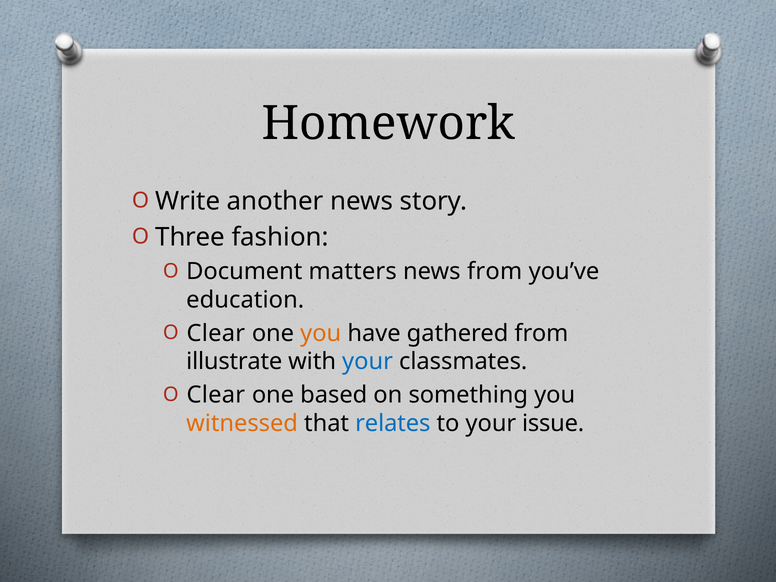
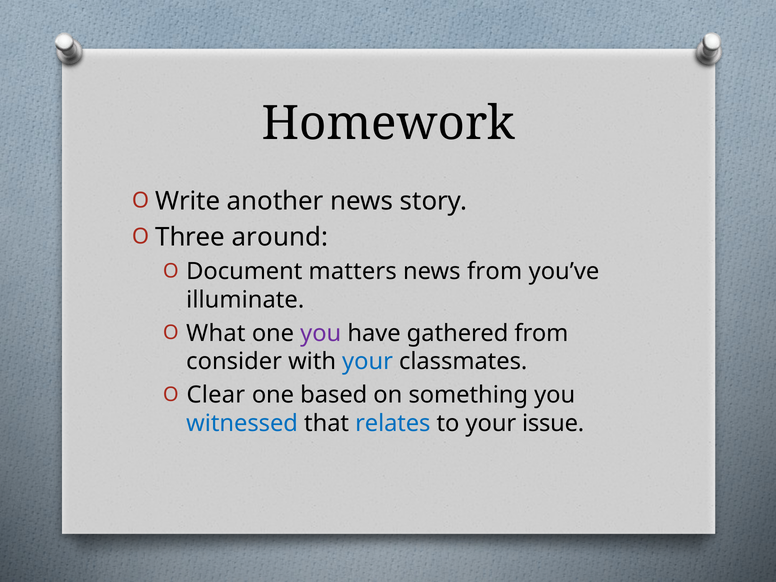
fashion: fashion -> around (280, 237)
education: education -> illuminate (245, 300)
Clear: Clear -> What (216, 333)
you colour: orange -> purple (321, 333)
illustrate: illustrate -> consider (234, 362)
witnessed colour: orange -> blue (242, 423)
